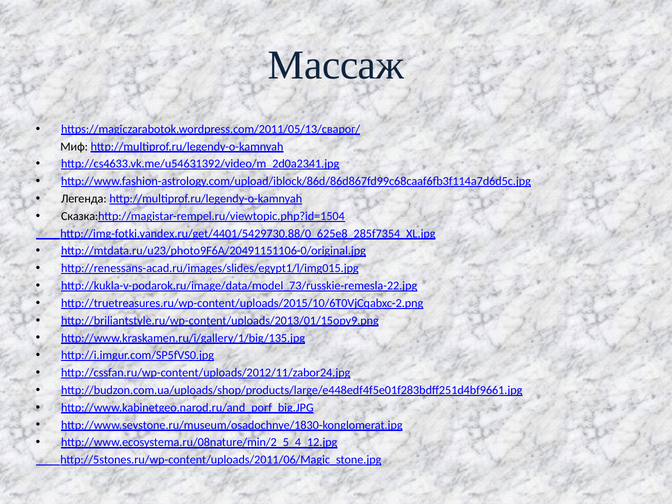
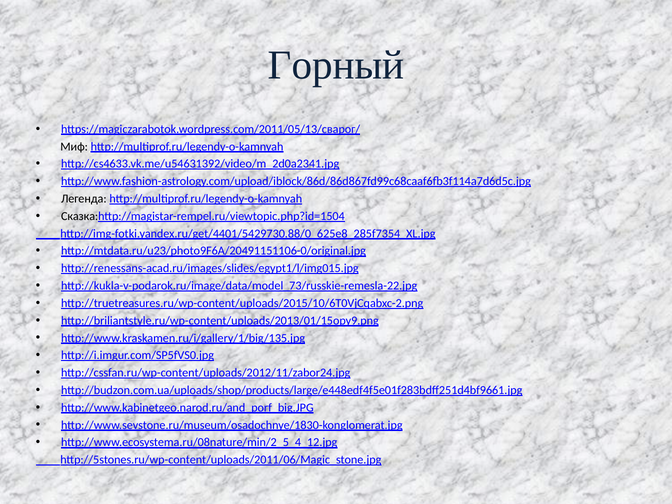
Массаж: Массаж -> Горный (336, 65)
